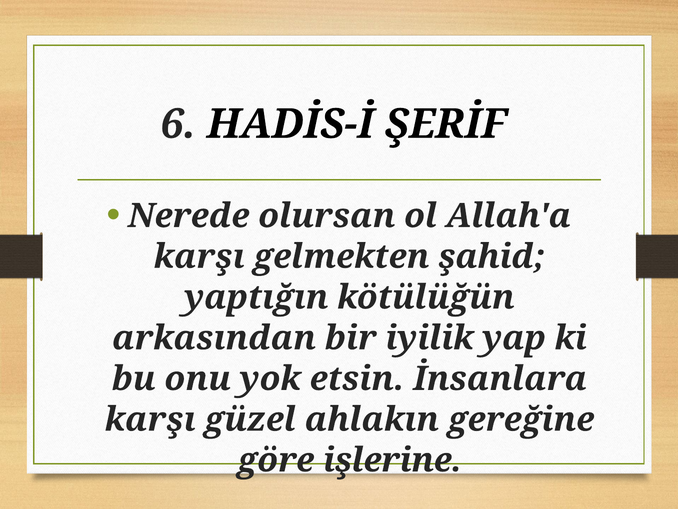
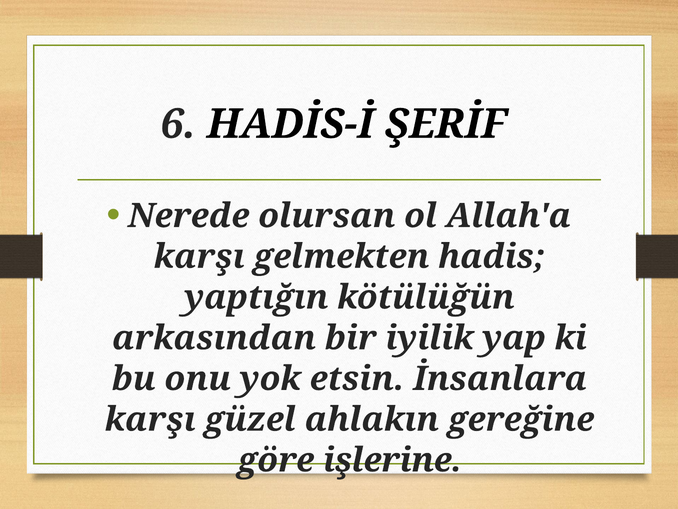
şahid: şahid -> hadis (492, 256)
